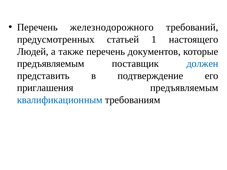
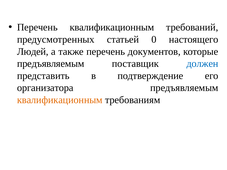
Перечень железнодорожного: железнодорожного -> квалификационным (112, 27)
1: 1 -> 0 (154, 39)
приглашения: приглашения -> организатора (45, 88)
квалификационным colour: blue -> orange (60, 100)
